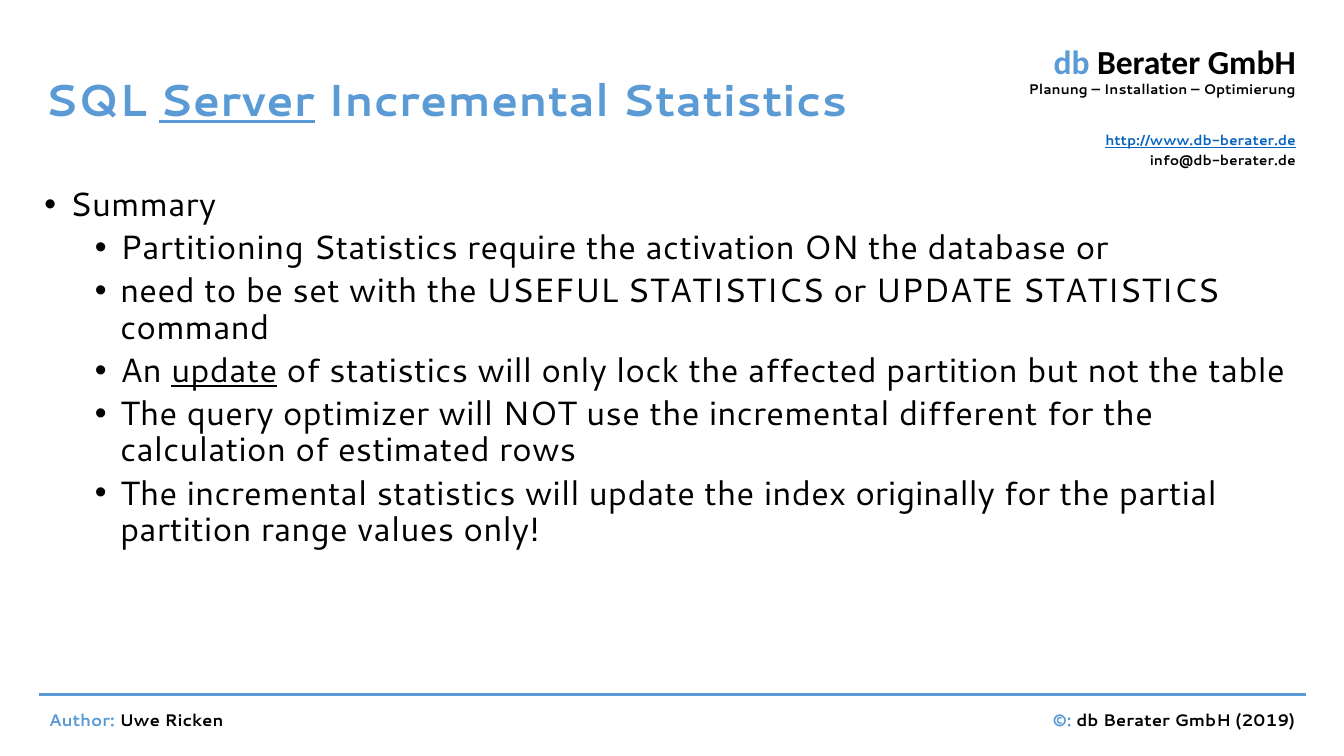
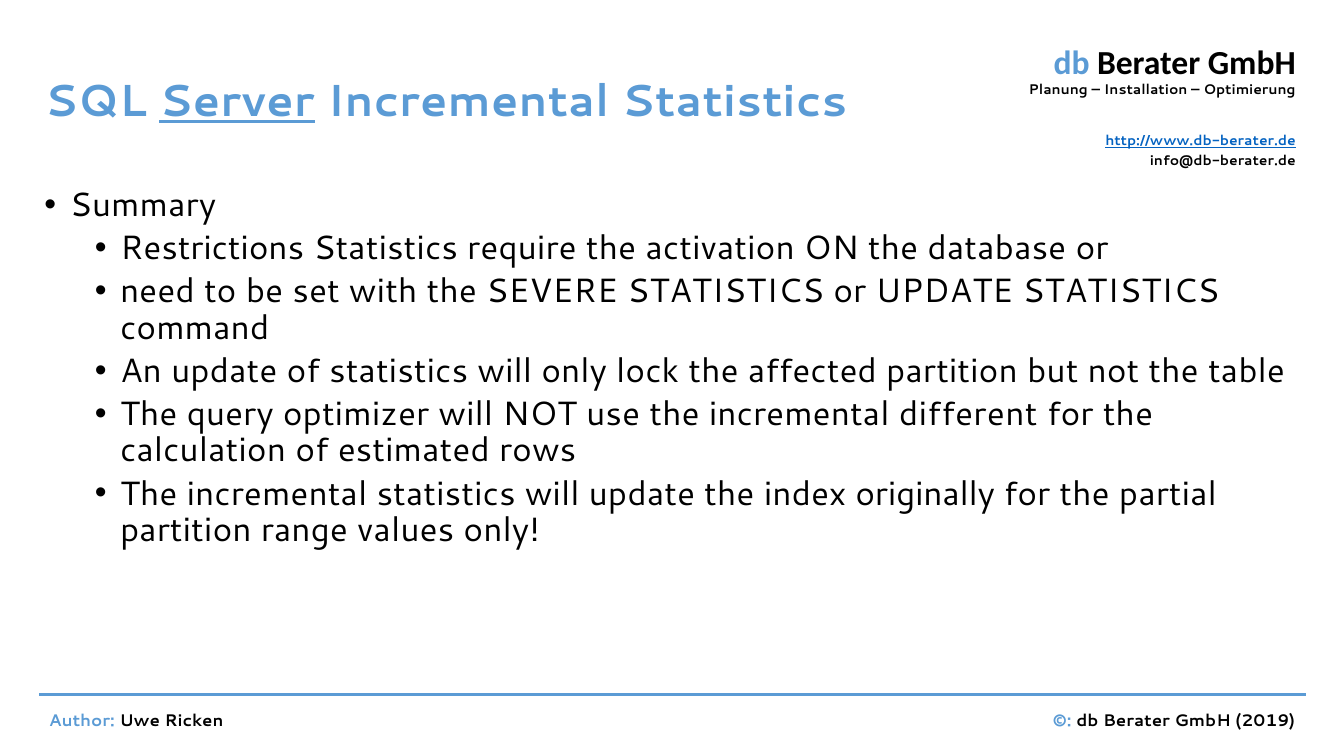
Partitioning: Partitioning -> Restrictions (212, 249)
USEFUL: USEFUL -> SEVERE (552, 292)
update underline: present -> none (224, 371)
